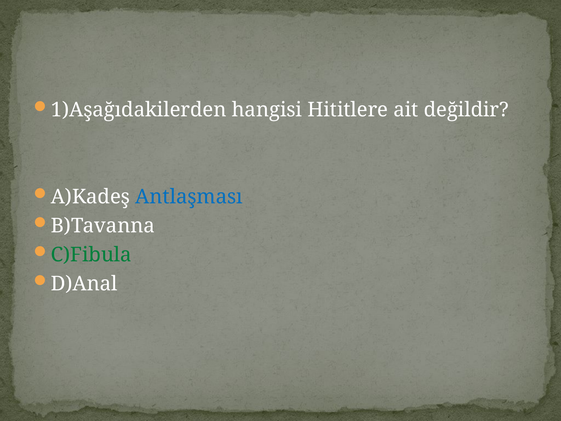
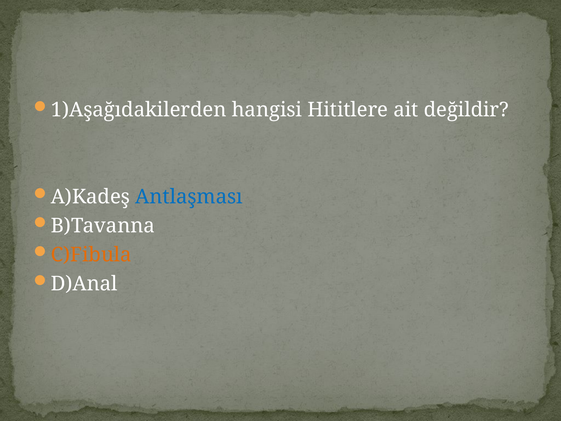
C)Fibula colour: green -> orange (91, 255)
